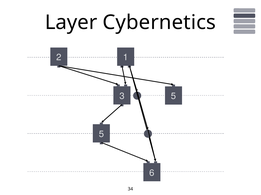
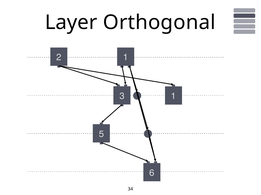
Cybernetics: Cybernetics -> Orthogonal (159, 23)
3 5: 5 -> 1 (174, 96)
